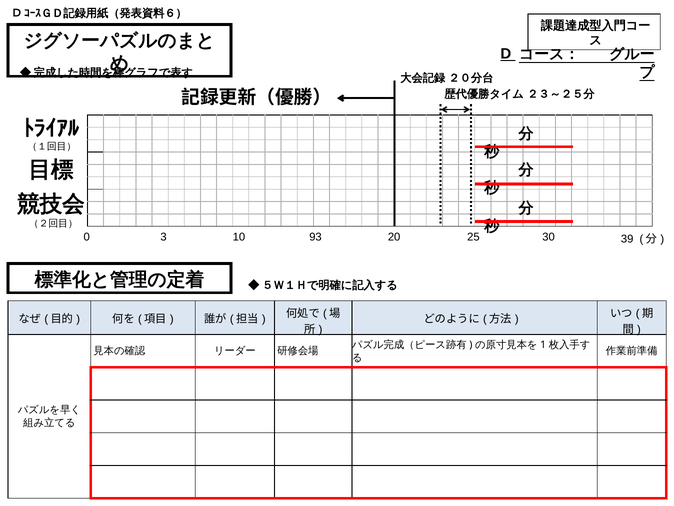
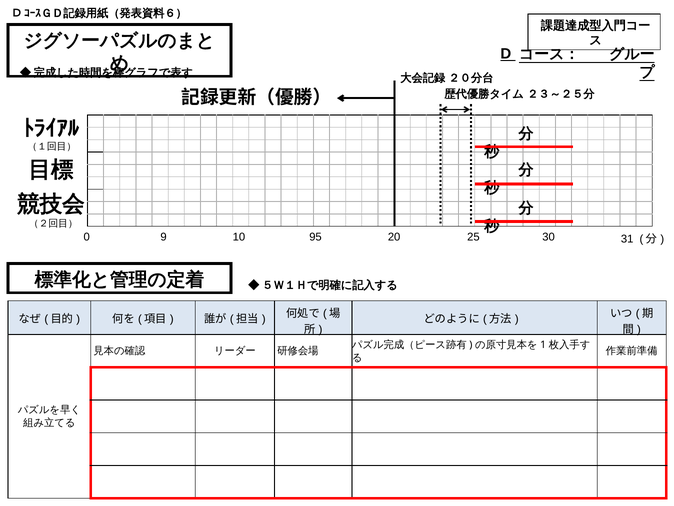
3: 3 -> 9 (164, 237)
93: 93 -> 95 (315, 237)
39: 39 -> 31 (627, 239)
